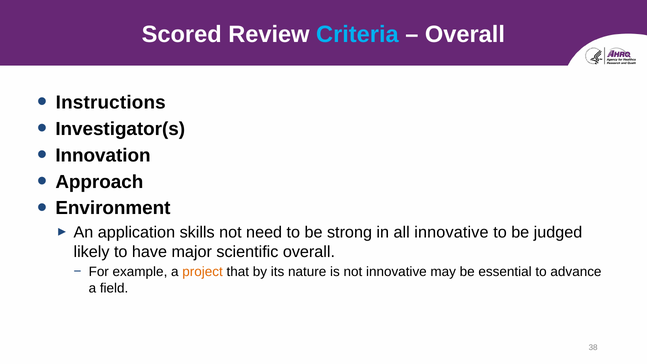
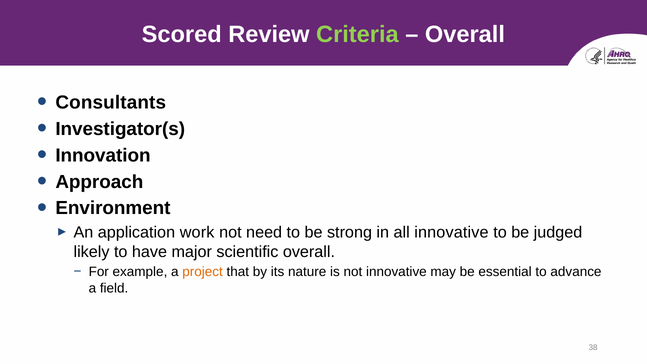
Criteria colour: light blue -> light green (357, 34)
Instructions: Instructions -> Consultants (111, 102)
skills: skills -> work (197, 232)
